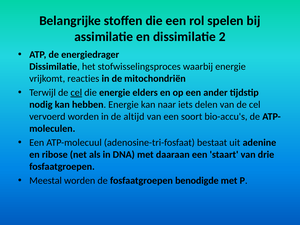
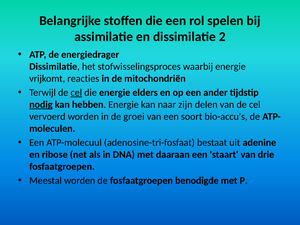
nodig underline: none -> present (41, 105)
iets: iets -> zijn (185, 105)
altijd: altijd -> groei (134, 117)
